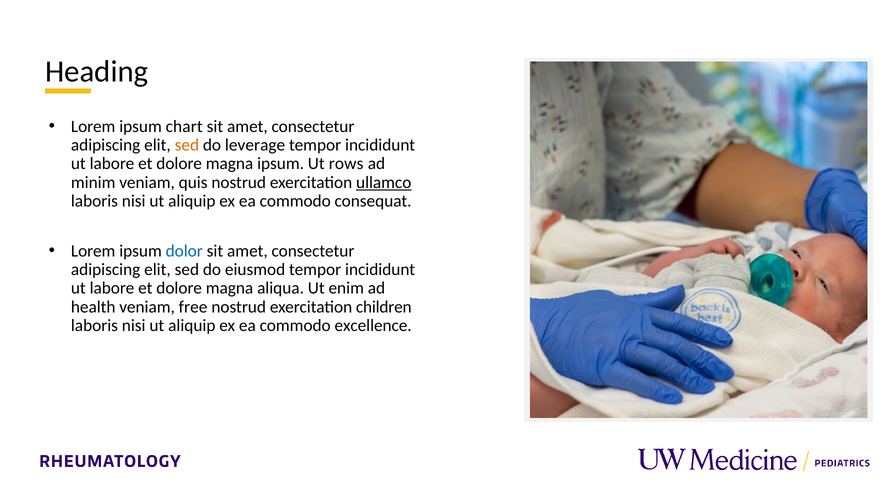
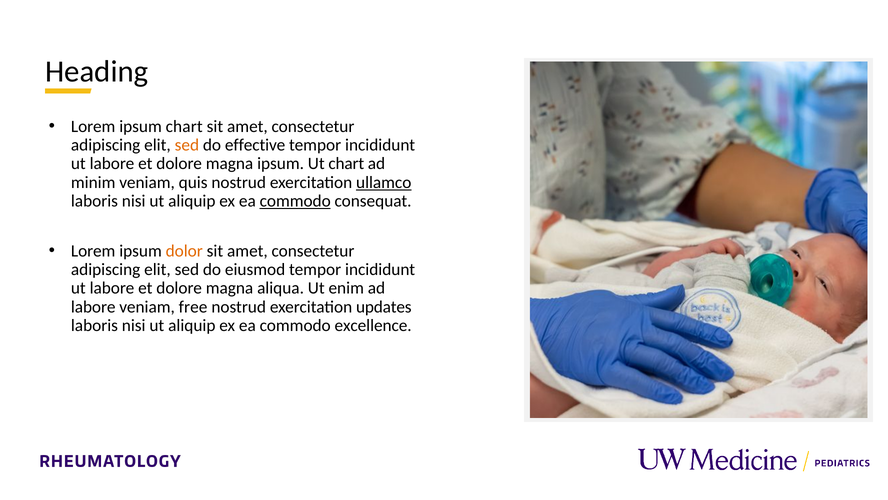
leverage: leverage -> effective (255, 145)
Ut rows: rows -> chart (346, 164)
commodo underline: none -> present (295, 201)
dolor colour: blue -> orange (184, 251)
health: health -> labore (93, 306)
children: children -> updates (384, 306)
